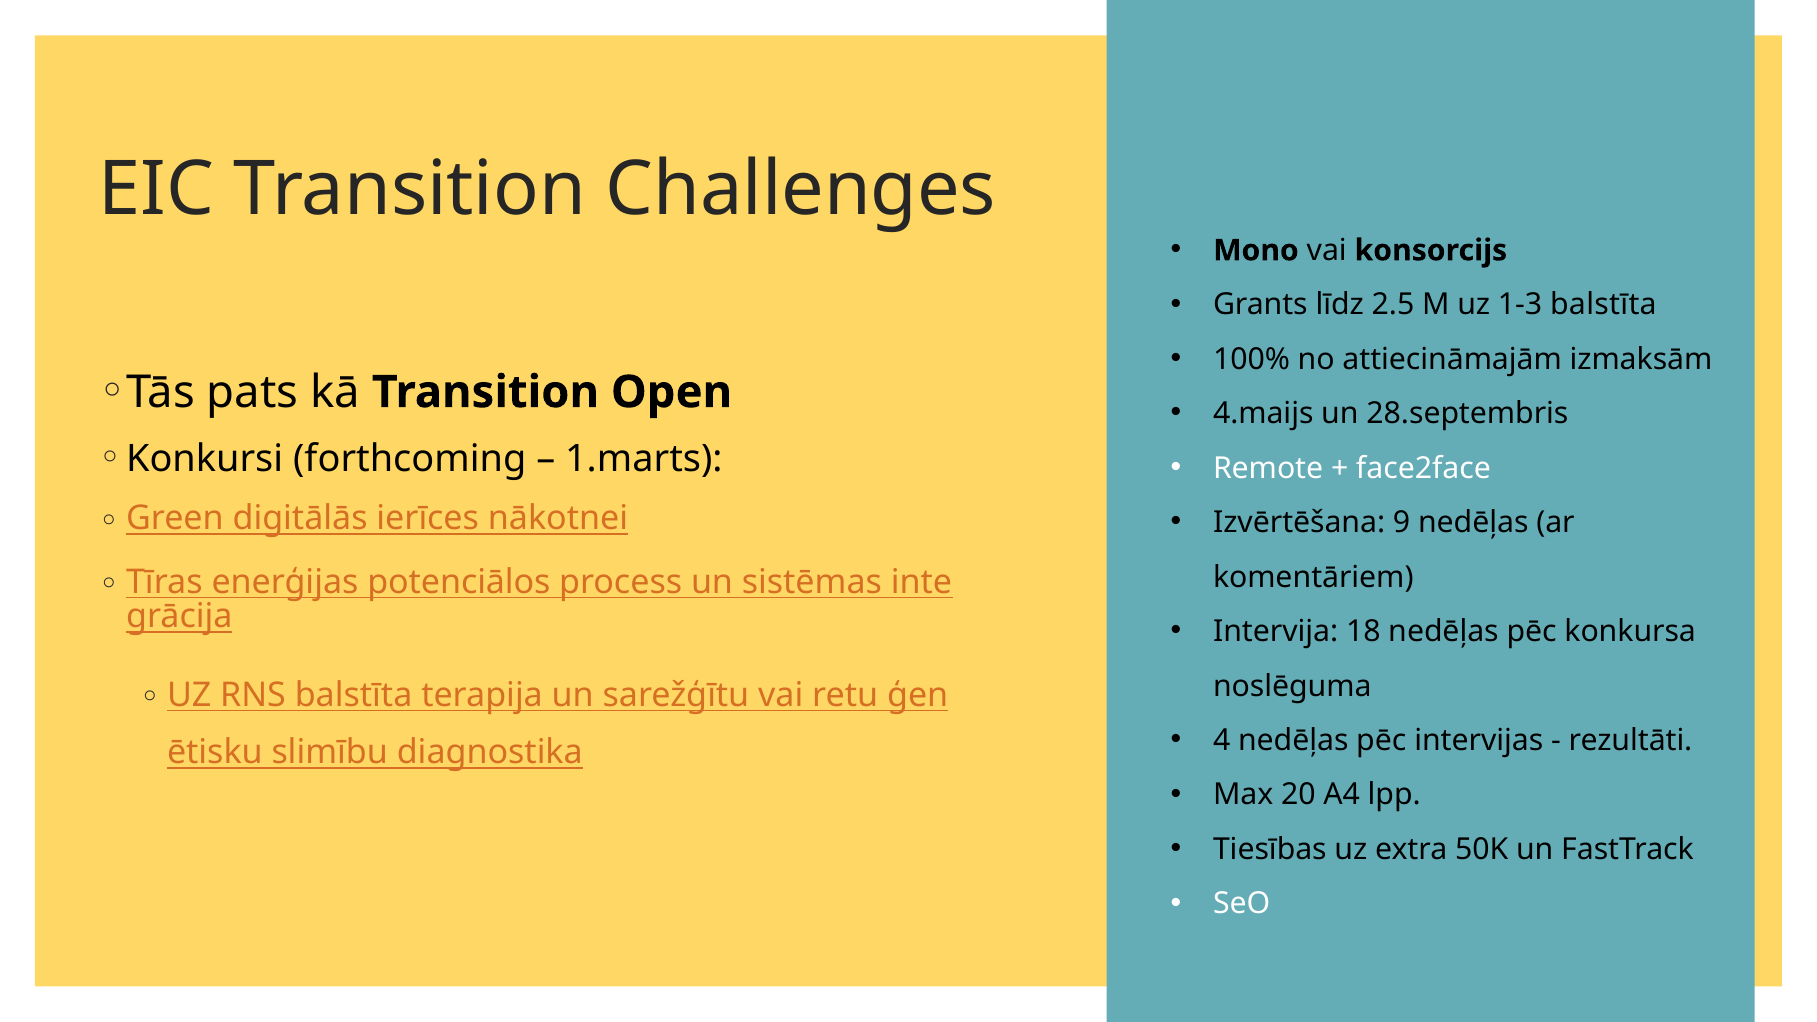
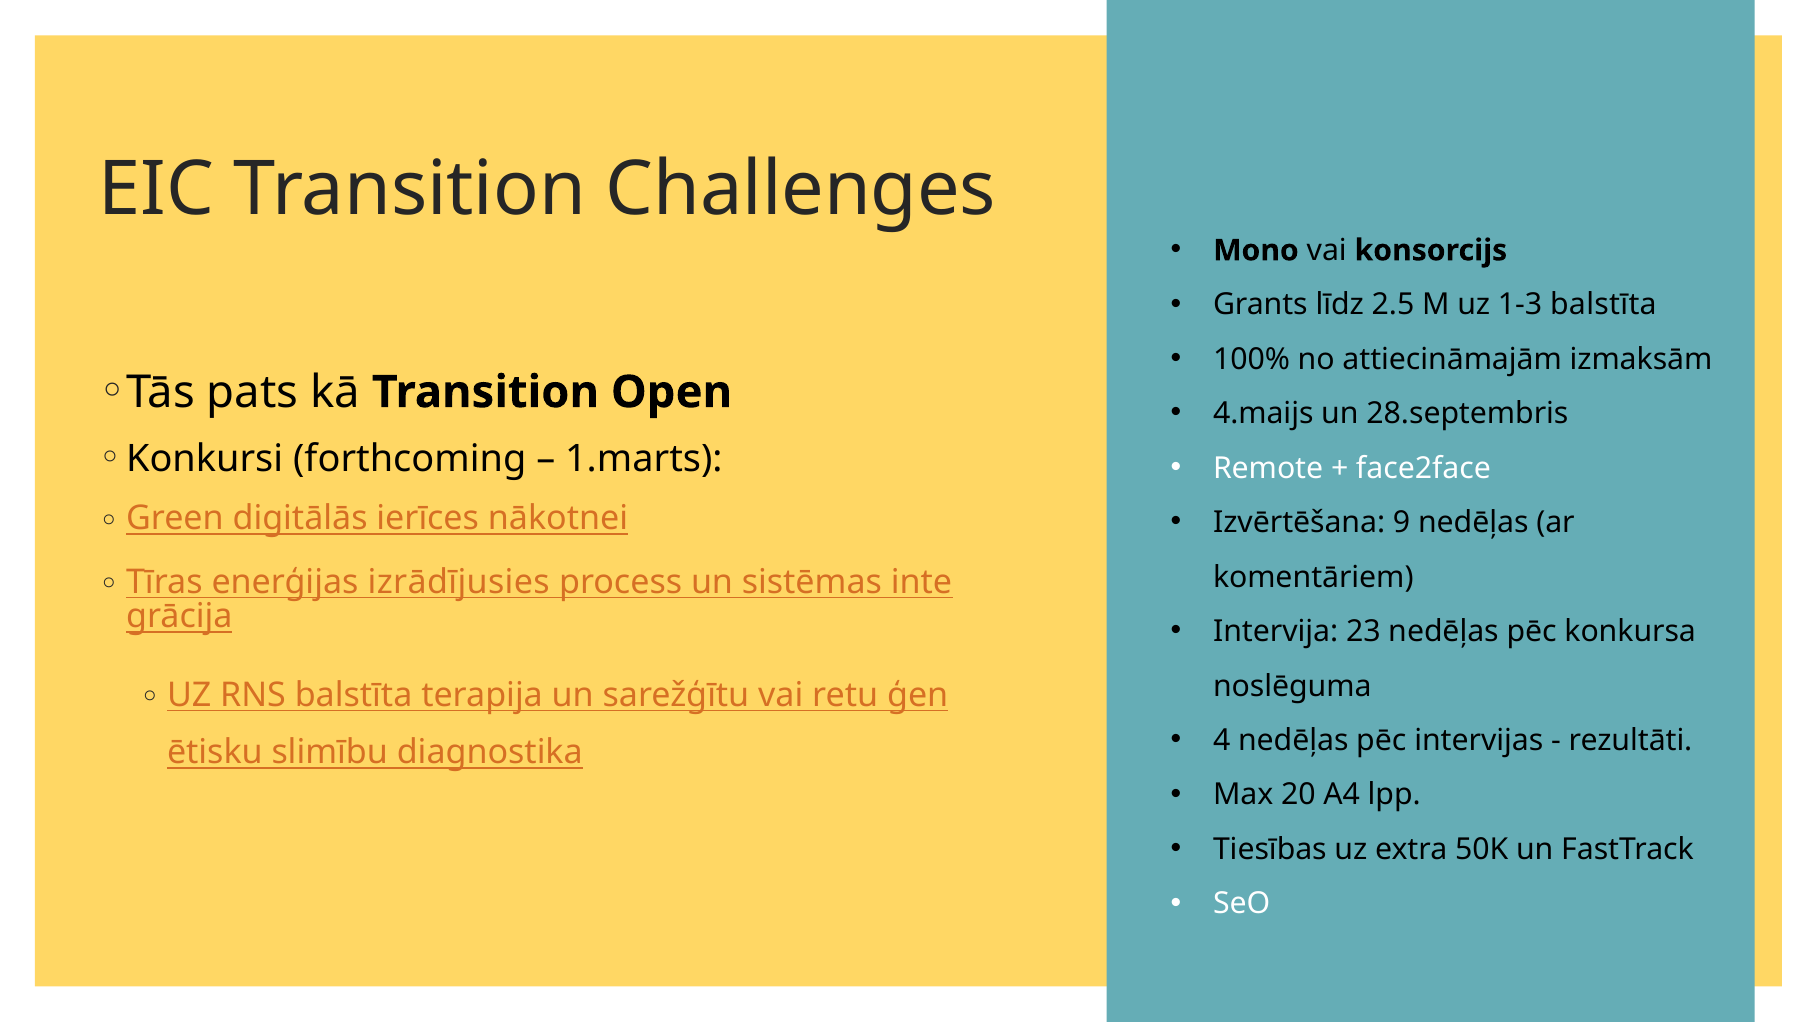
potenciālos: potenciālos -> izrādījusies (459, 582)
18: 18 -> 23 (1363, 632)
